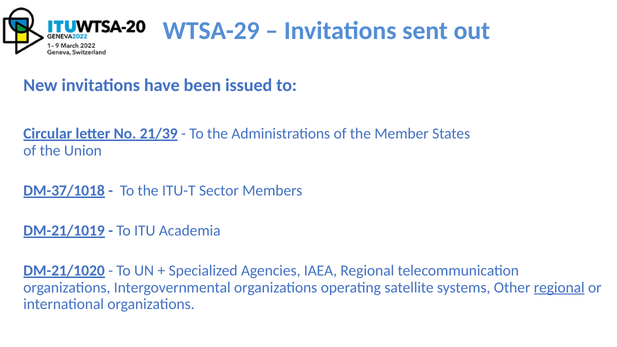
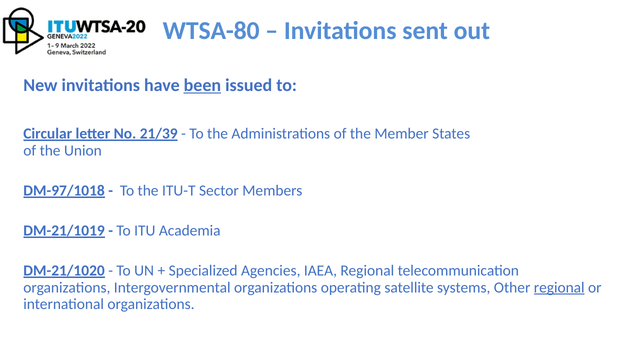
WTSA-29: WTSA-29 -> WTSA-80 (211, 31)
been underline: none -> present (202, 85)
DM-37/1018: DM-37/1018 -> DM-97/1018 (64, 191)
